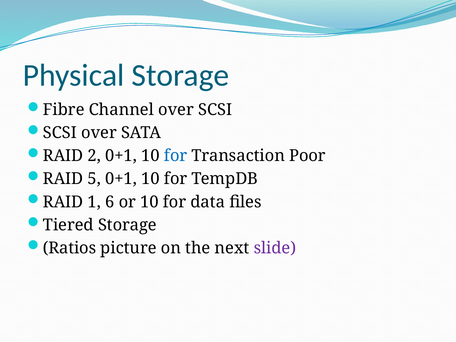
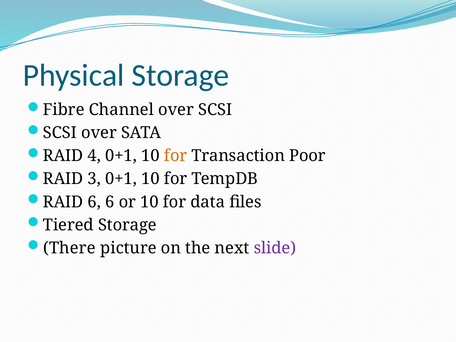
2: 2 -> 4 (94, 156)
for colour: blue -> orange (176, 156)
5: 5 -> 3 (94, 179)
RAID 1: 1 -> 6 (94, 202)
Ratios: Ratios -> There (69, 248)
